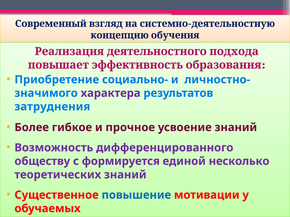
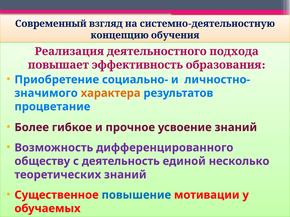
характера colour: purple -> orange (111, 93)
затруднения: затруднения -> процветание (52, 107)
формируется: формируется -> деятельность (121, 162)
